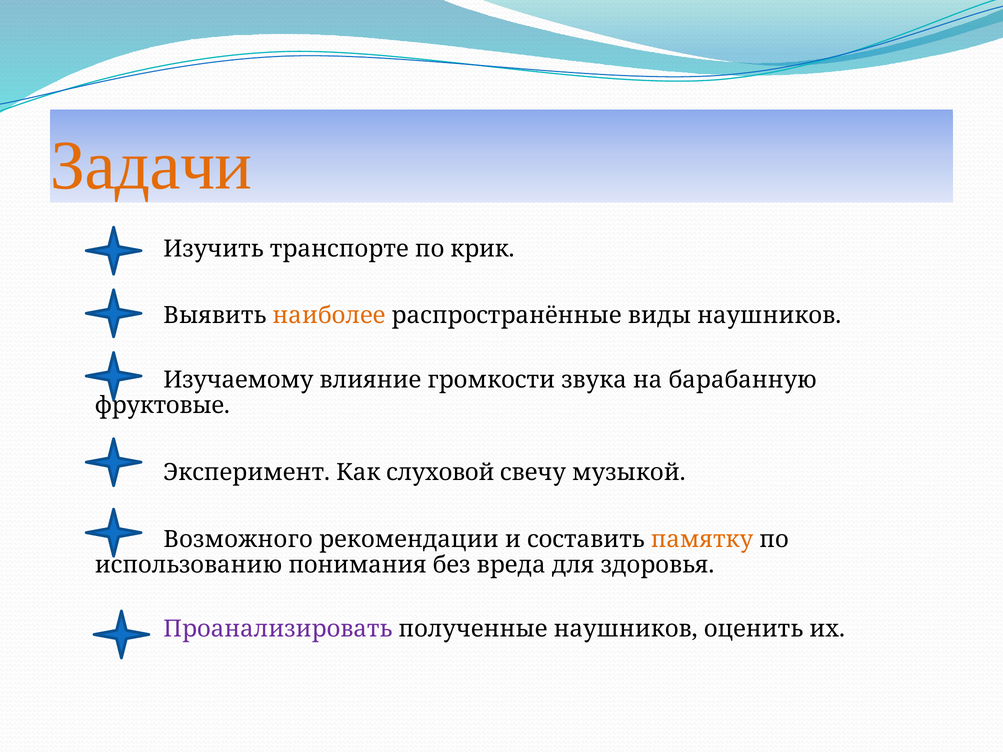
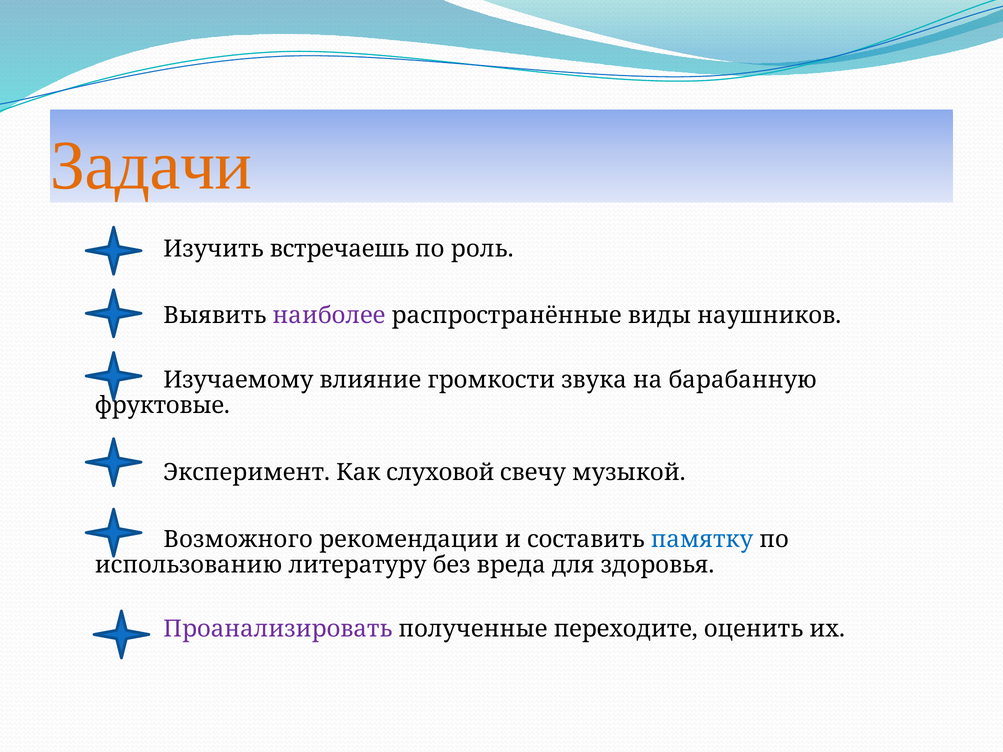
транспорте: транспорте -> встречаешь (339, 249)
крик: крик -> роль (482, 249)
наиболее colour: orange -> purple (329, 316)
памятку colour: orange -> blue (702, 539)
понимания: понимания -> литературу (358, 565)
полученные наушников: наушников -> переходите (626, 629)
